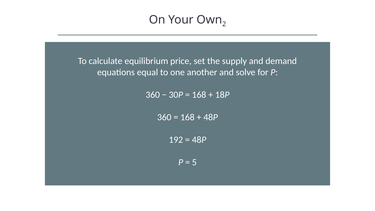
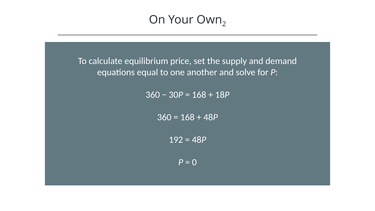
5: 5 -> 0 (194, 162)
